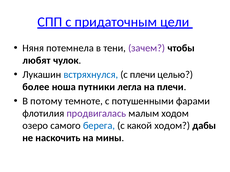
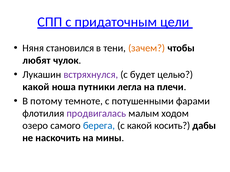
потемнела: потемнела -> становился (70, 48)
зачем colour: purple -> orange (147, 48)
встряхнулся colour: blue -> purple (91, 75)
с плечи: плечи -> будет (143, 75)
более: более -> какой (36, 87)
какой ходом: ходом -> косить (172, 126)
